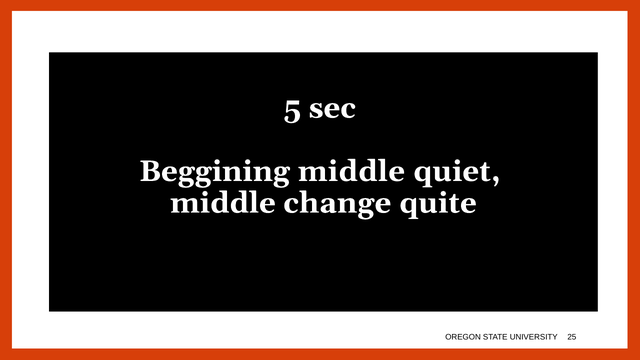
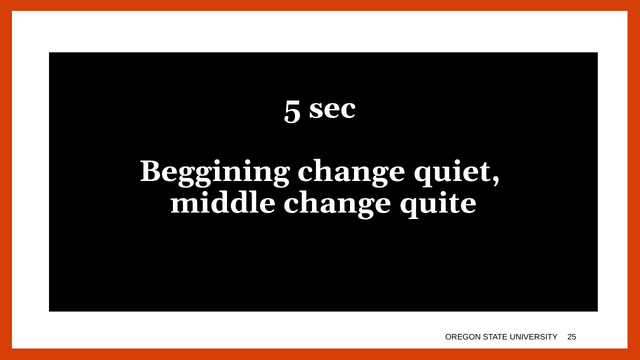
Beggining middle: middle -> change (351, 171)
